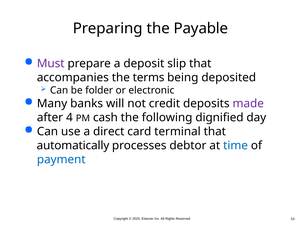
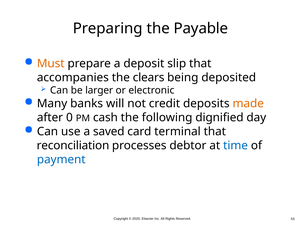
Must colour: purple -> orange (51, 64)
terms: terms -> clears (149, 78)
folder: folder -> larger (99, 91)
made colour: purple -> orange (248, 104)
4: 4 -> 0 (69, 118)
direct: direct -> saved (109, 132)
automatically: automatically -> reconciliation (73, 146)
